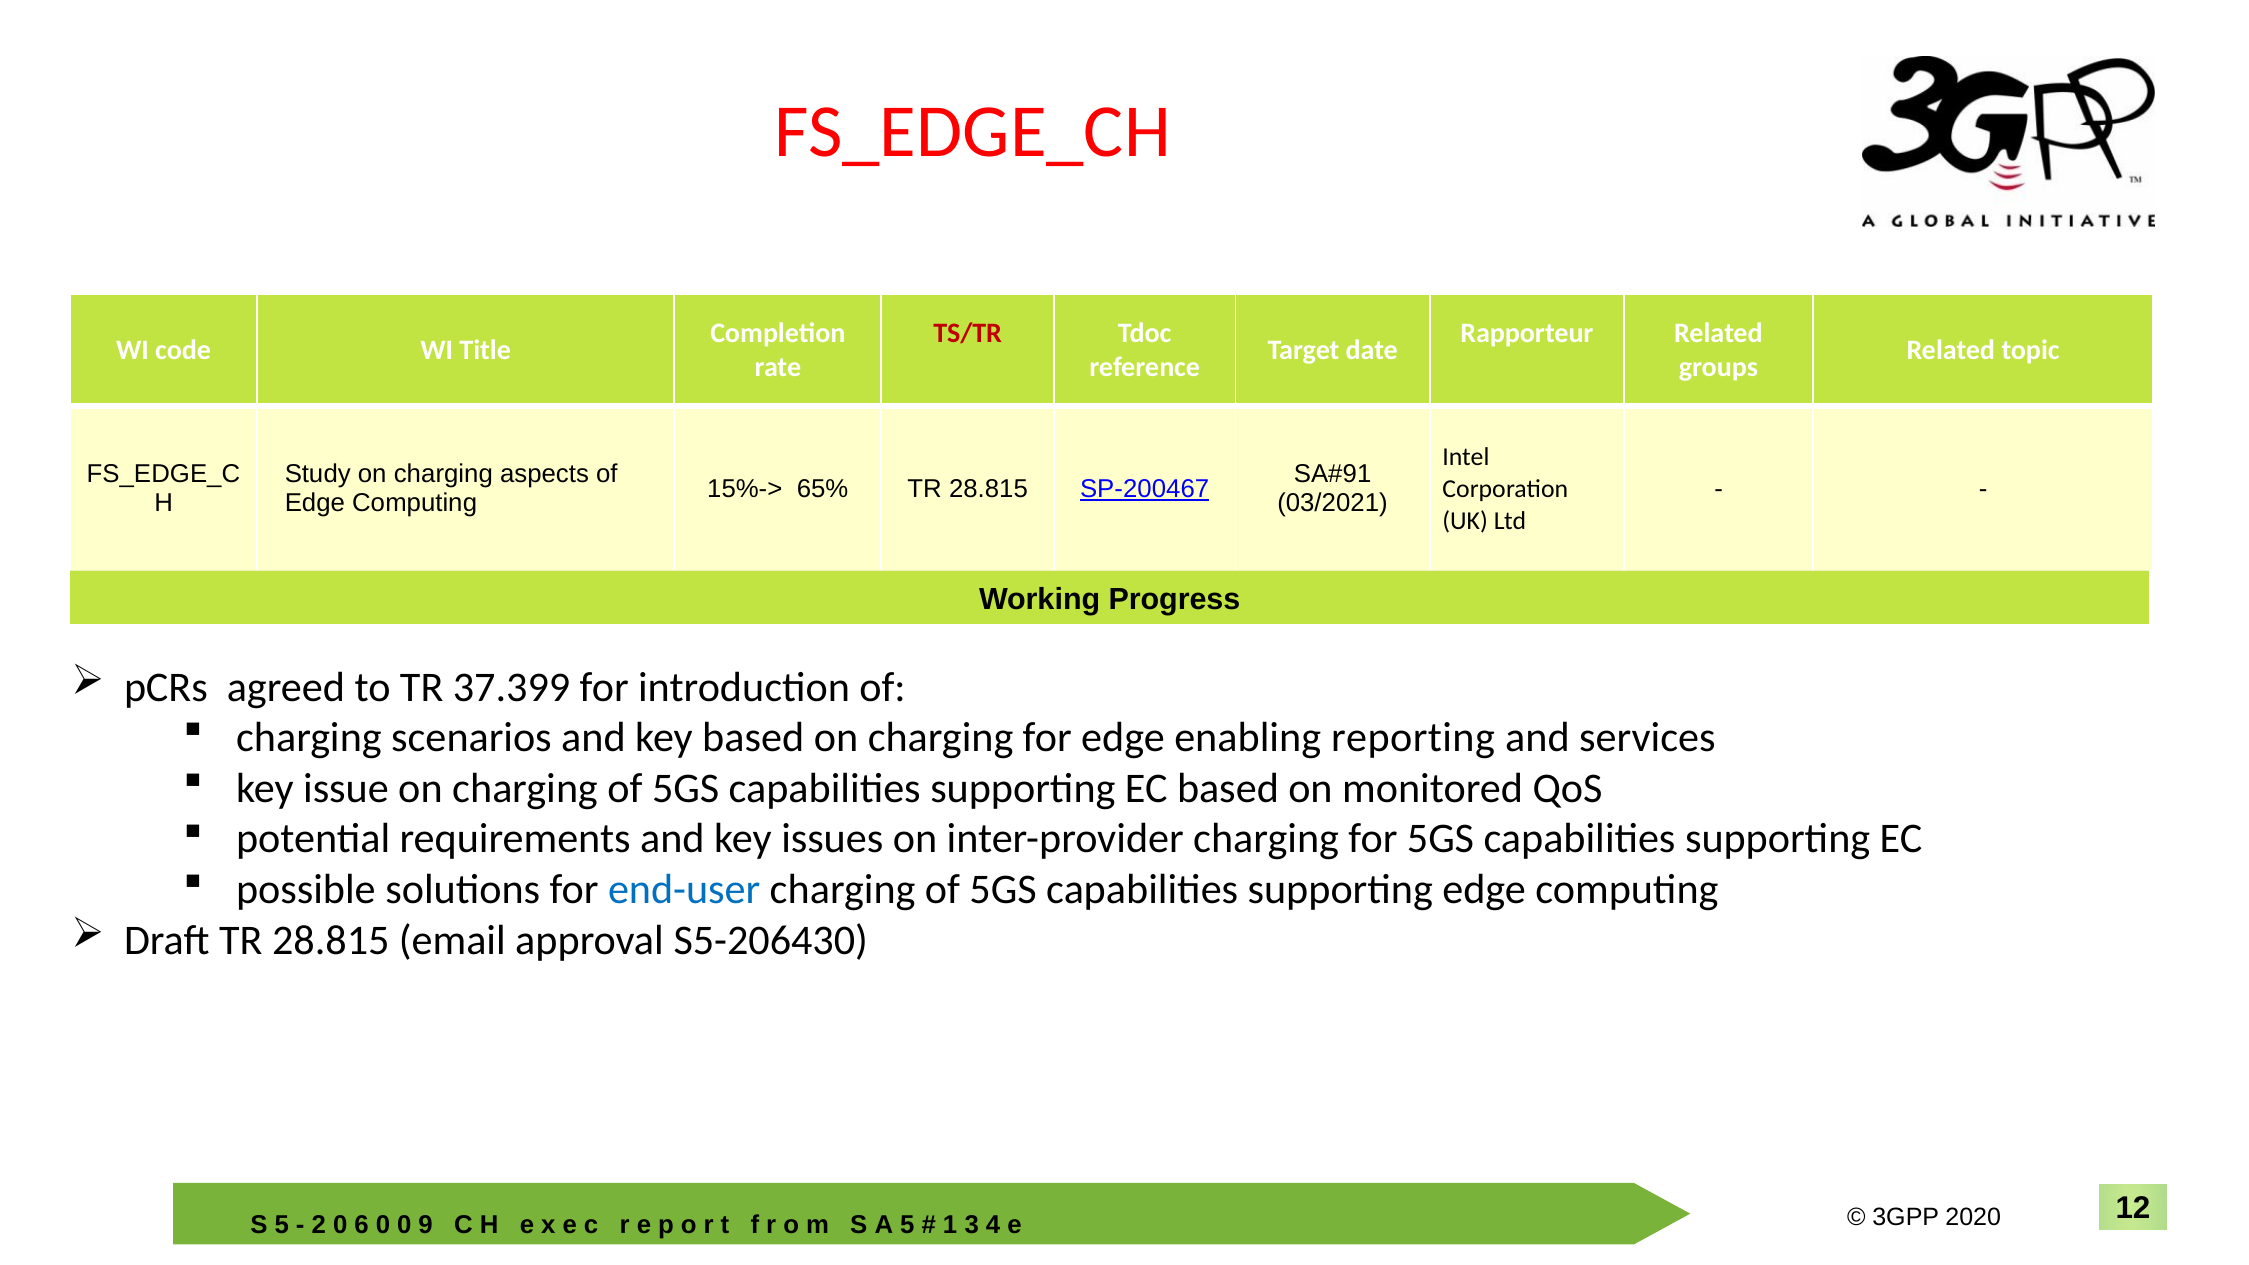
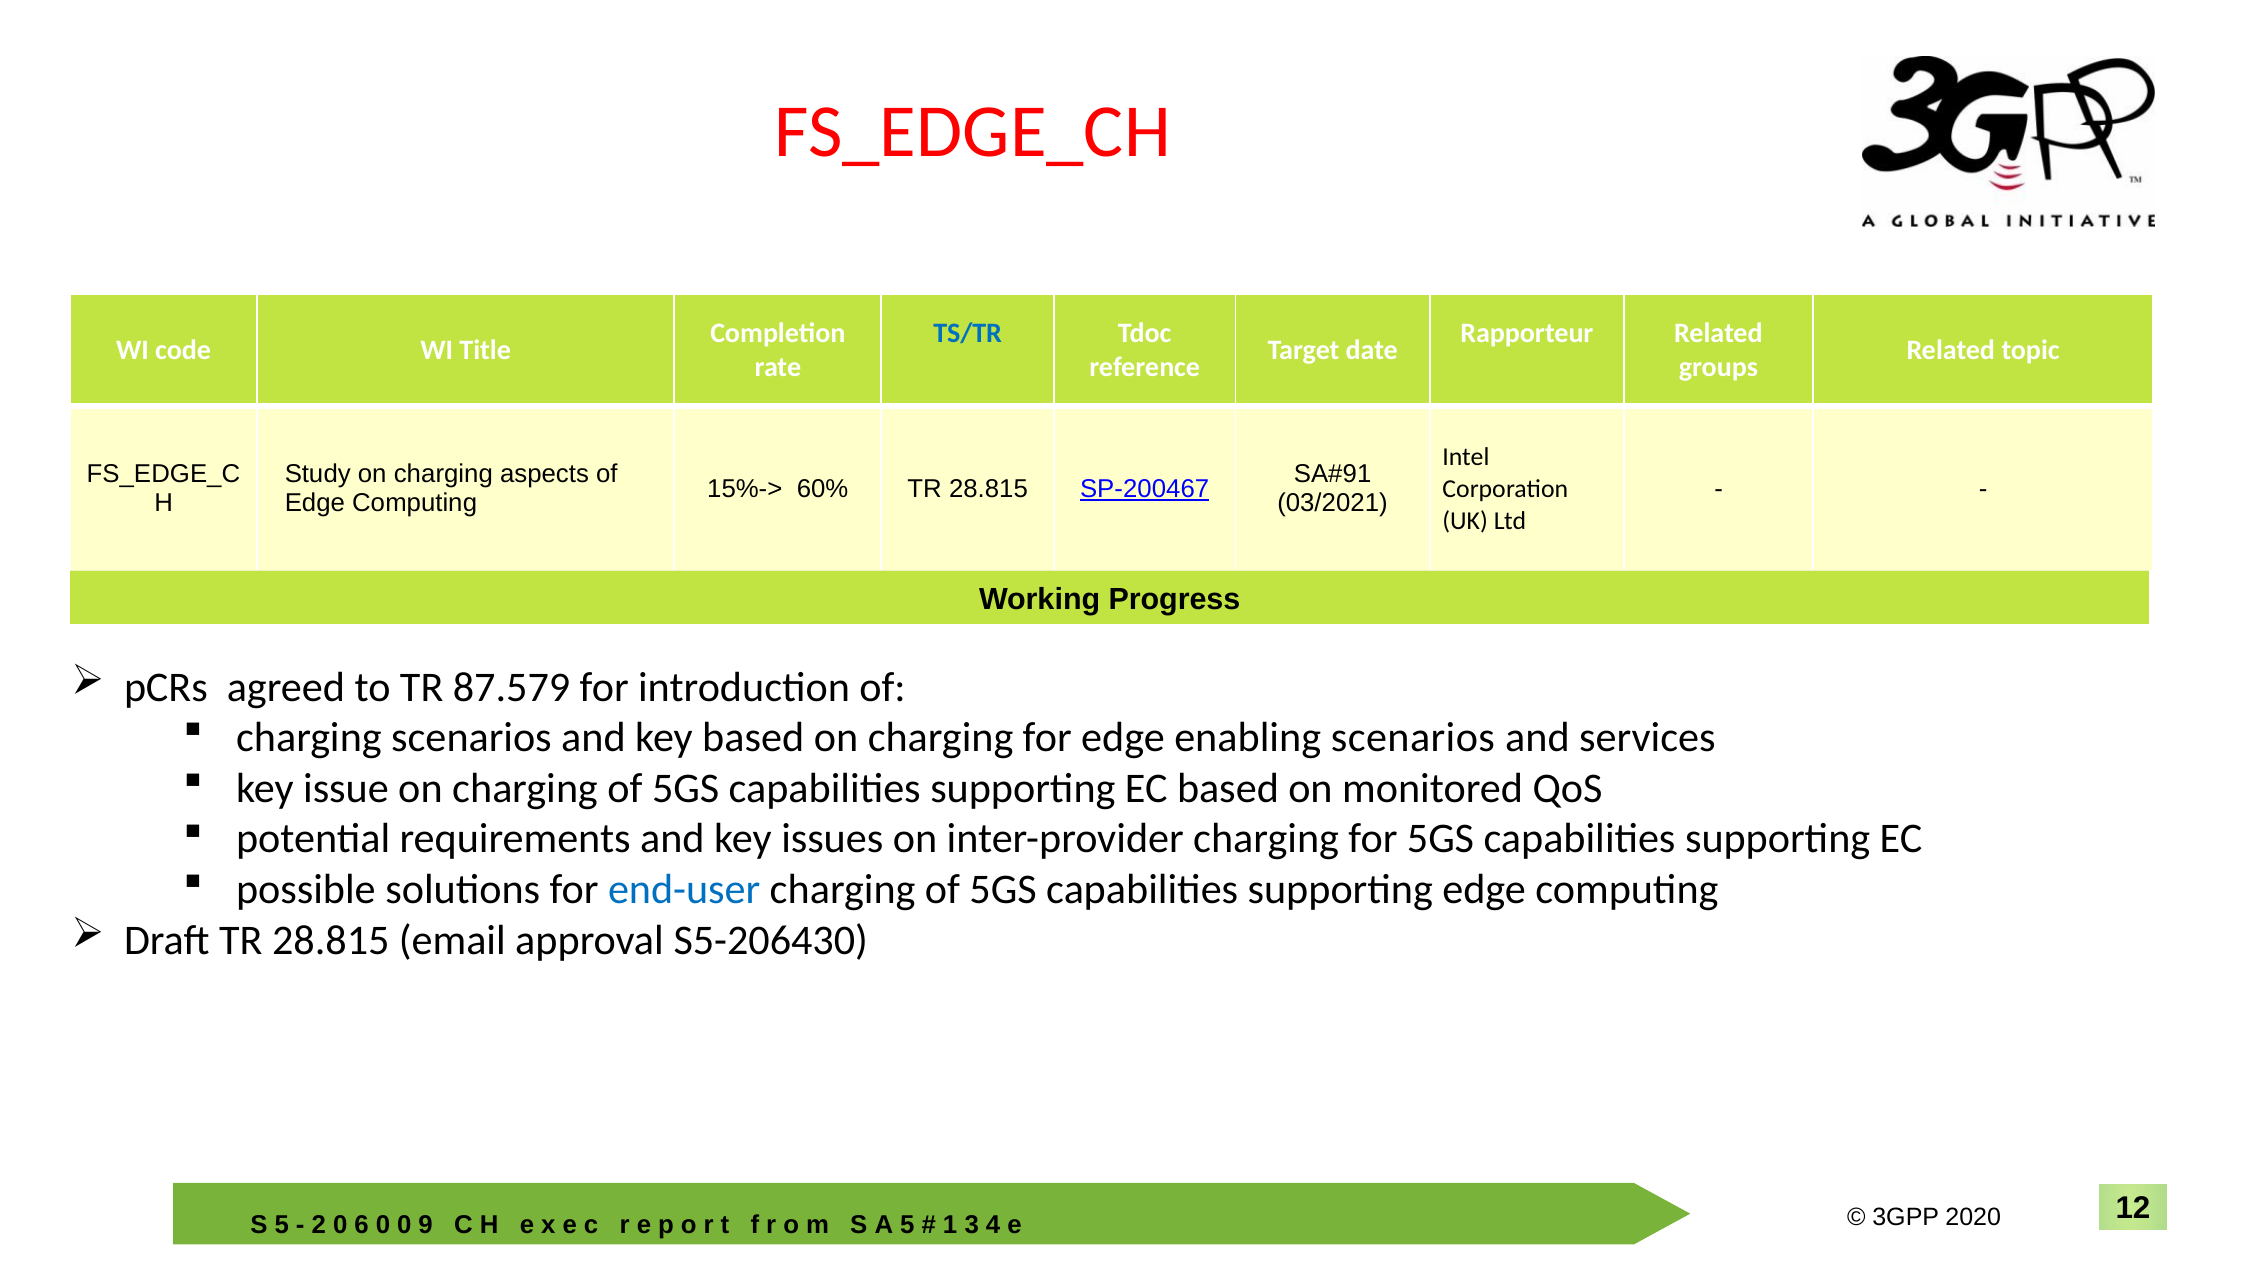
TS/TR colour: red -> blue (968, 333)
65%: 65% -> 60% (823, 489)
37.399: 37.399 -> 87.579 (512, 687)
enabling reporting: reporting -> scenarios (1413, 738)
